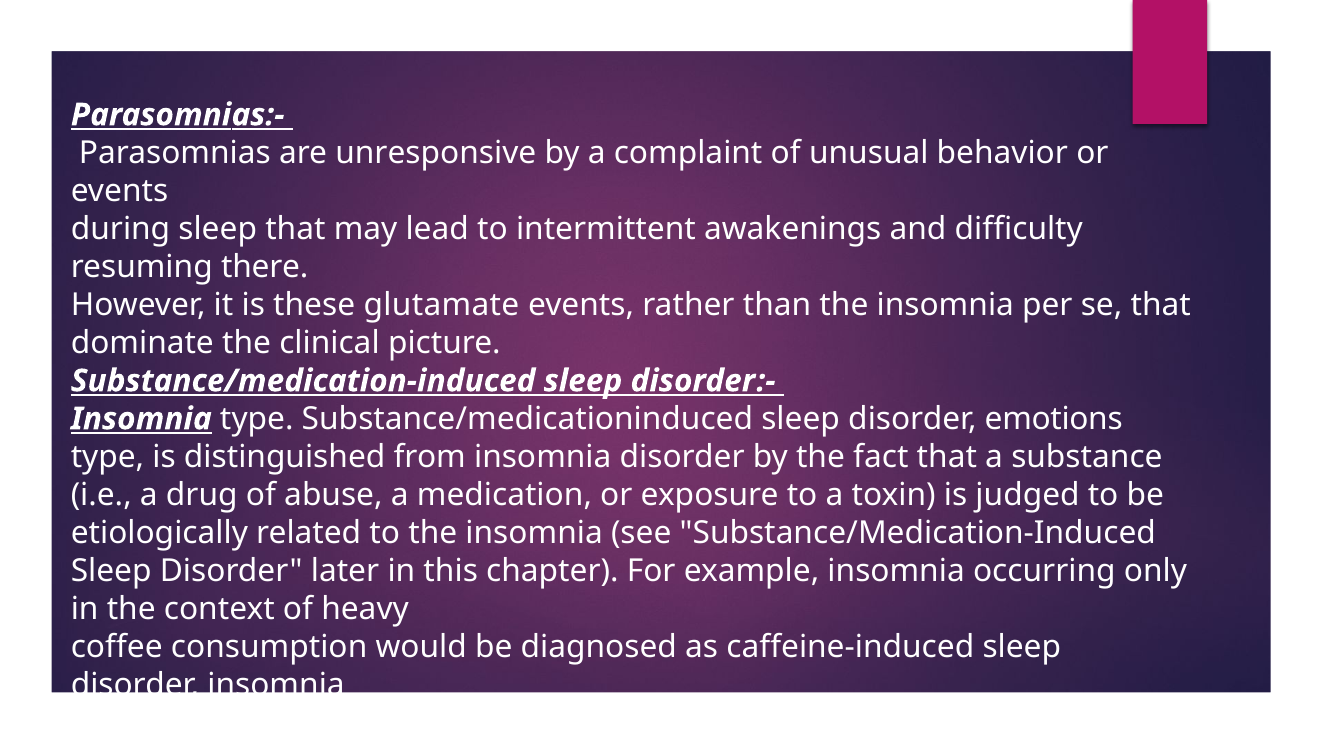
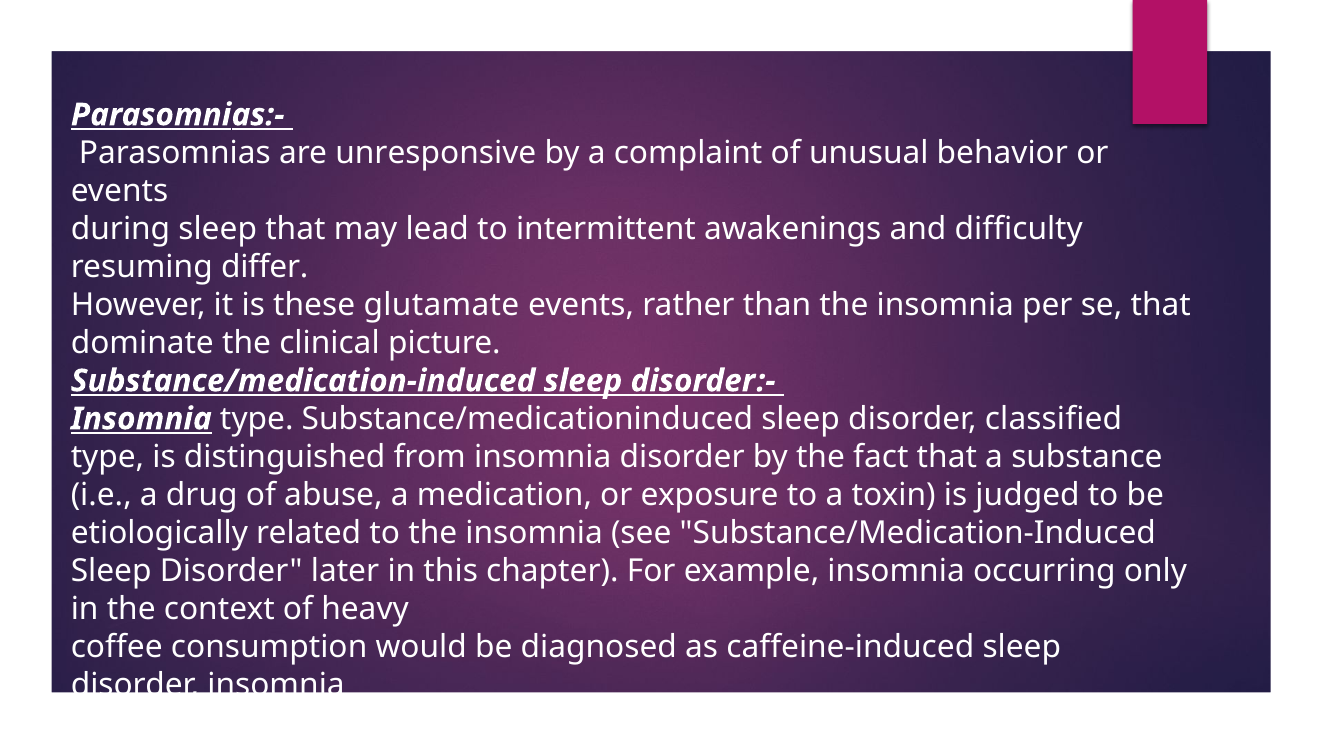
there: there -> differ (265, 267)
emotions: emotions -> classified (1053, 419)
